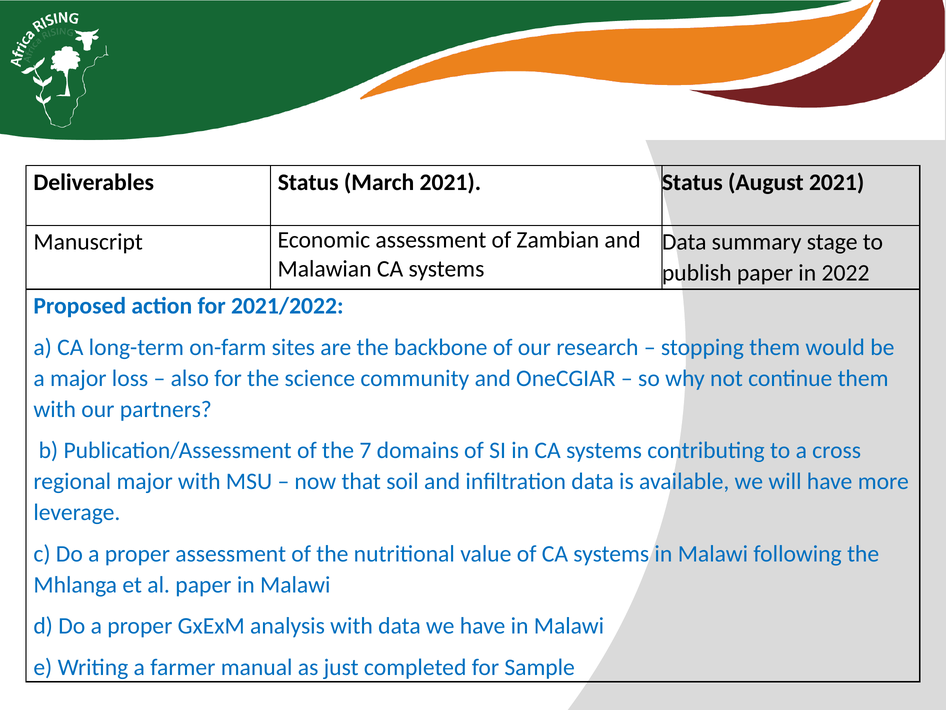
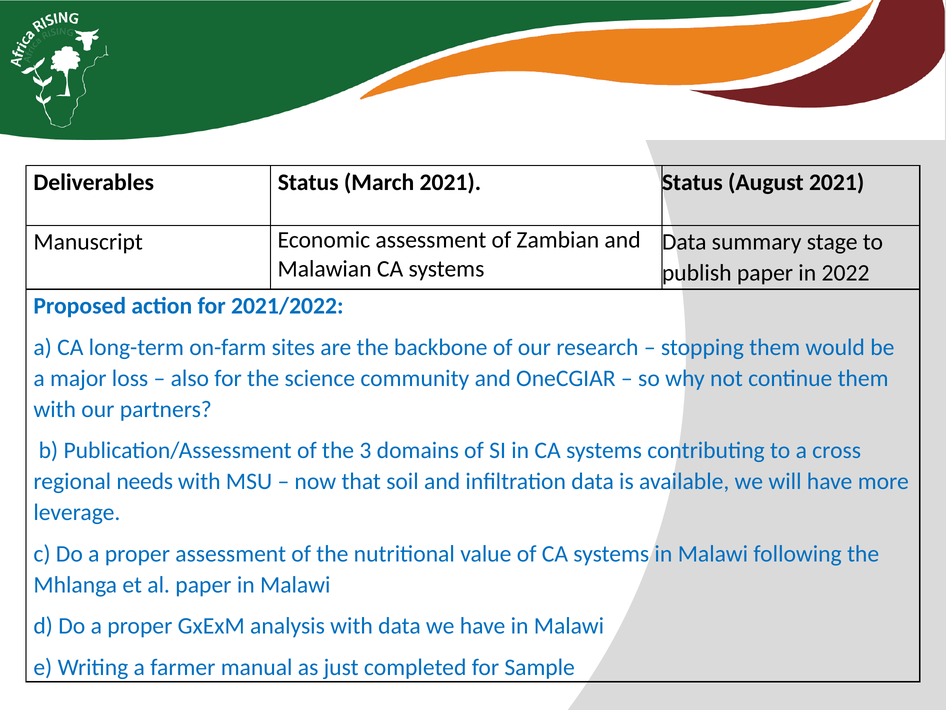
7: 7 -> 3 (365, 450)
regional major: major -> needs (145, 481)
